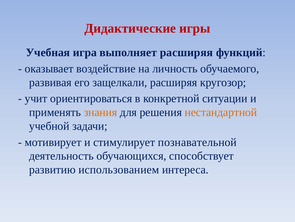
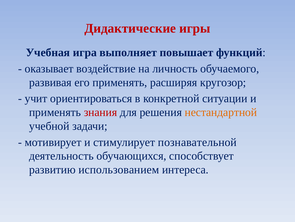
выполняет расширяя: расширяя -> повышает (186, 52)
его защелкали: защелкали -> применять (120, 82)
знания colour: orange -> red (100, 112)
